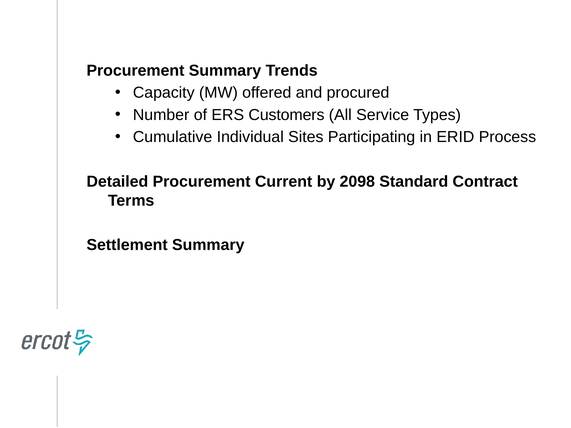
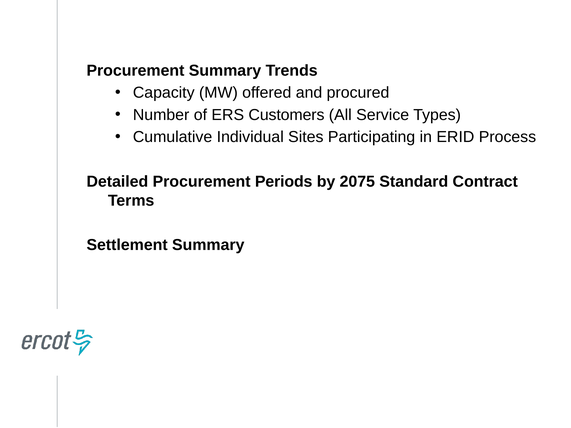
Current: Current -> Periods (284, 182)
2098: 2098 -> 2075 (357, 182)
